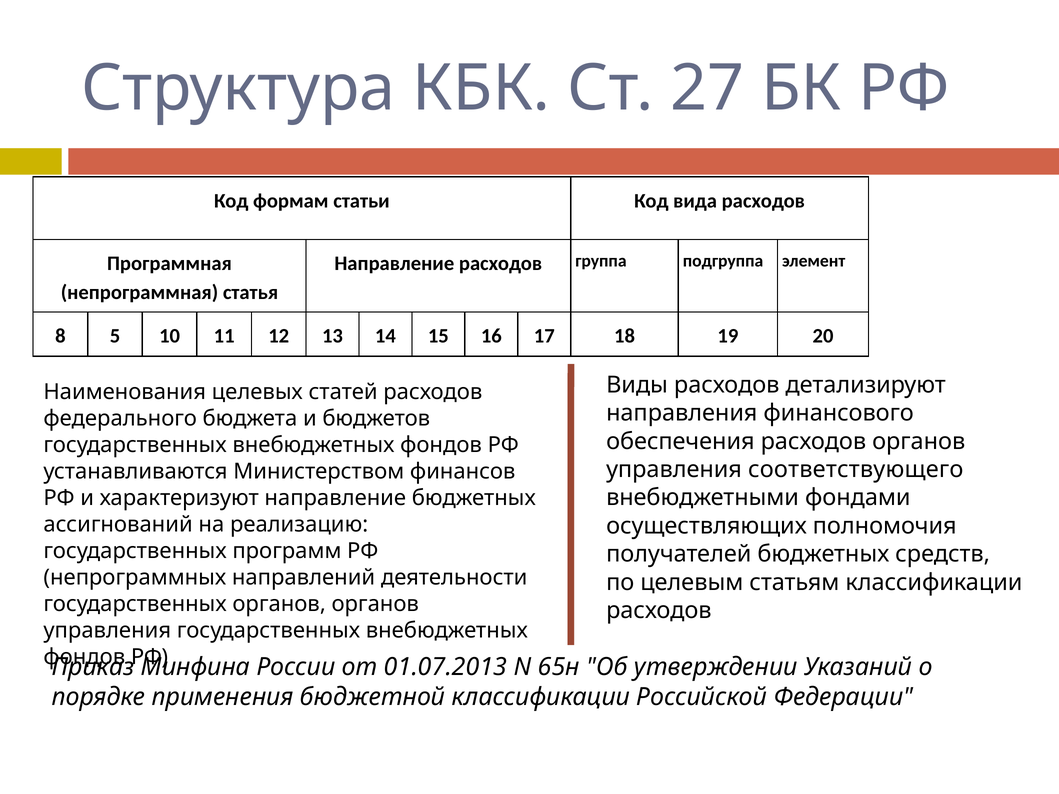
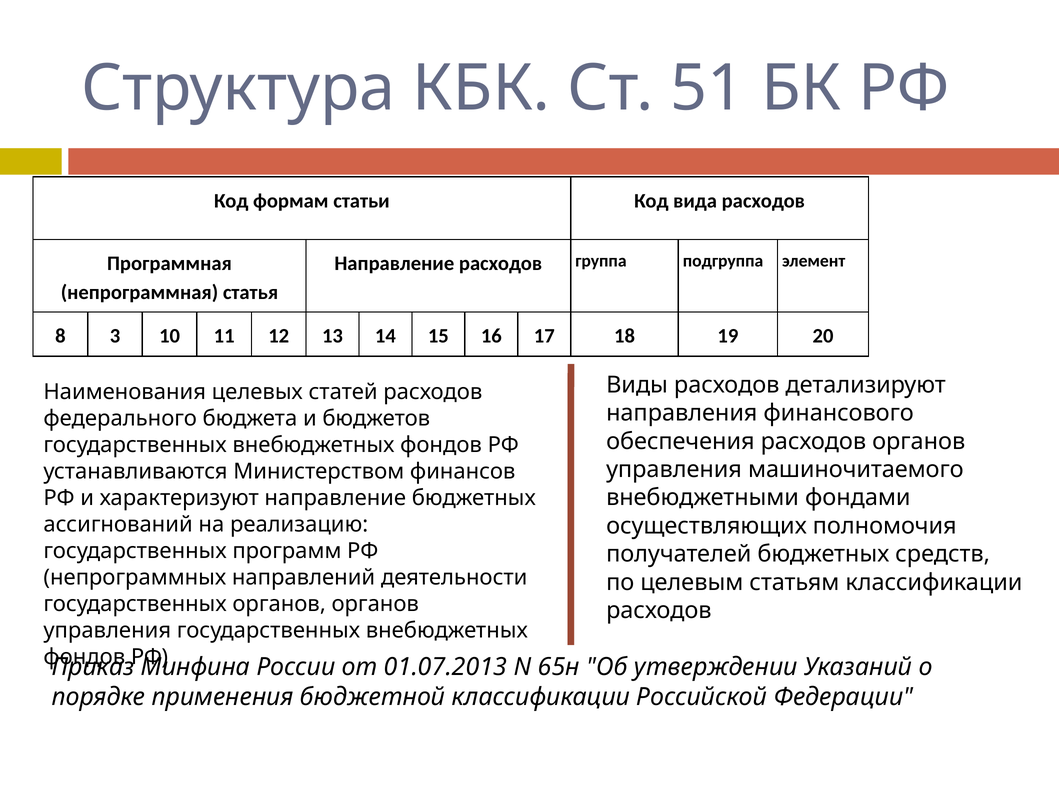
27: 27 -> 51 (707, 88)
5: 5 -> 3 (115, 336)
соответствующего: соответствующего -> машиночитаемого (856, 470)
